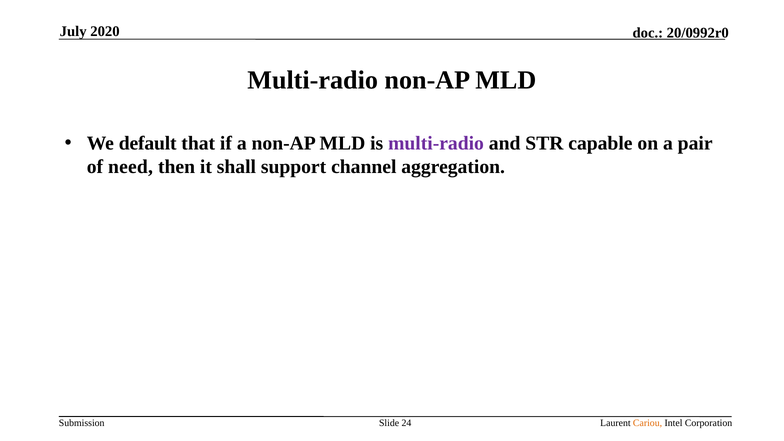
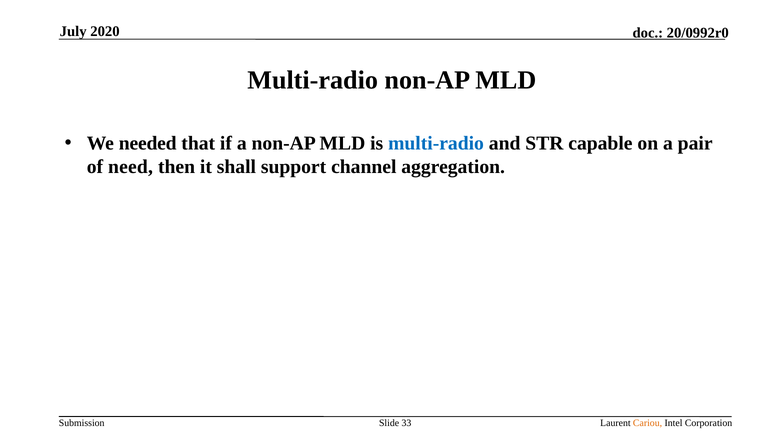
default: default -> needed (148, 143)
multi-radio colour: purple -> blue (436, 143)
24: 24 -> 33 (406, 423)
